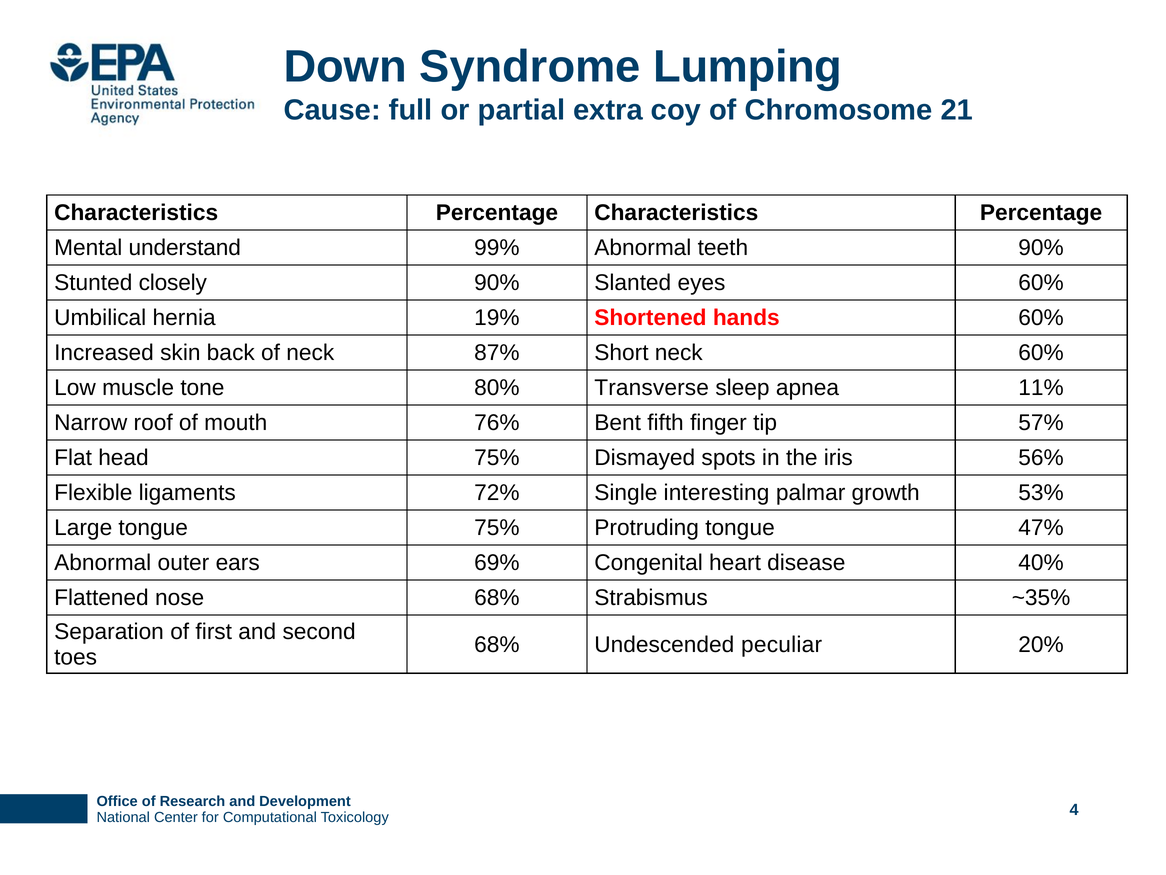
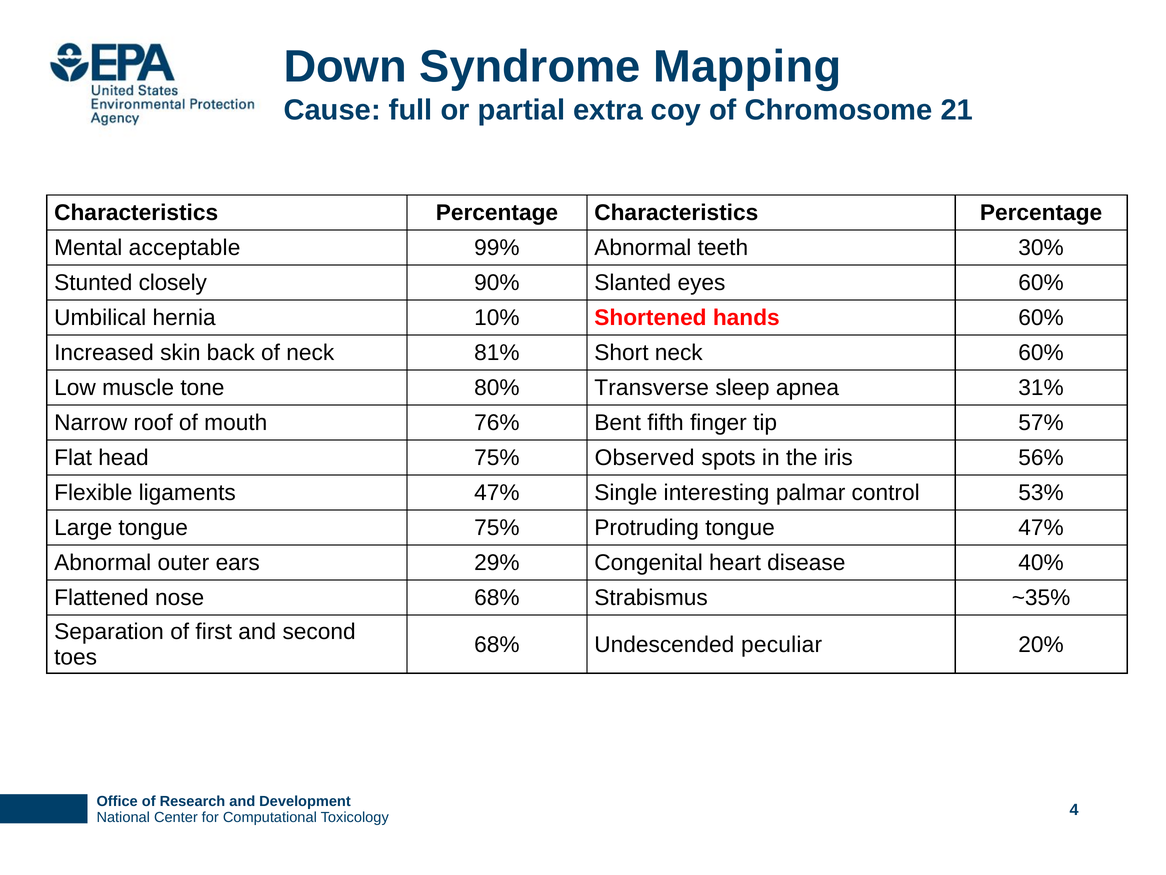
Lumping: Lumping -> Mapping (747, 67)
understand: understand -> acceptable (185, 248)
teeth 90%: 90% -> 30% (1041, 248)
19%: 19% -> 10% (497, 318)
87%: 87% -> 81% (497, 353)
11%: 11% -> 31% (1041, 388)
Dismayed: Dismayed -> Observed (645, 458)
ligaments 72%: 72% -> 47% (497, 493)
growth: growth -> control (886, 493)
69%: 69% -> 29% (497, 563)
